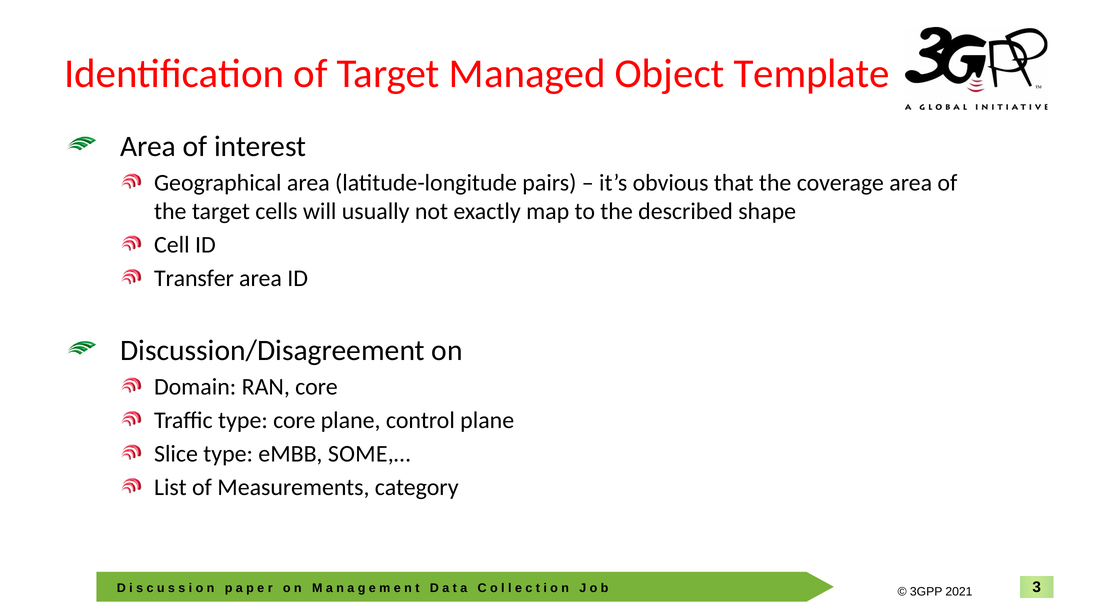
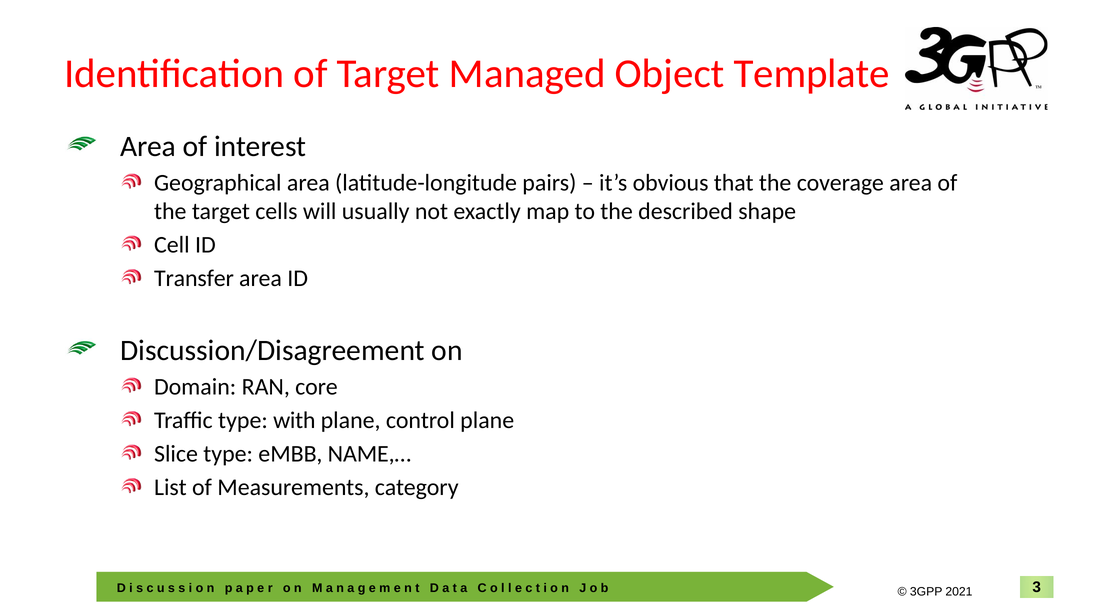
type core: core -> with (294, 420)
SOME,…: SOME,… -> NAME,… (369, 454)
